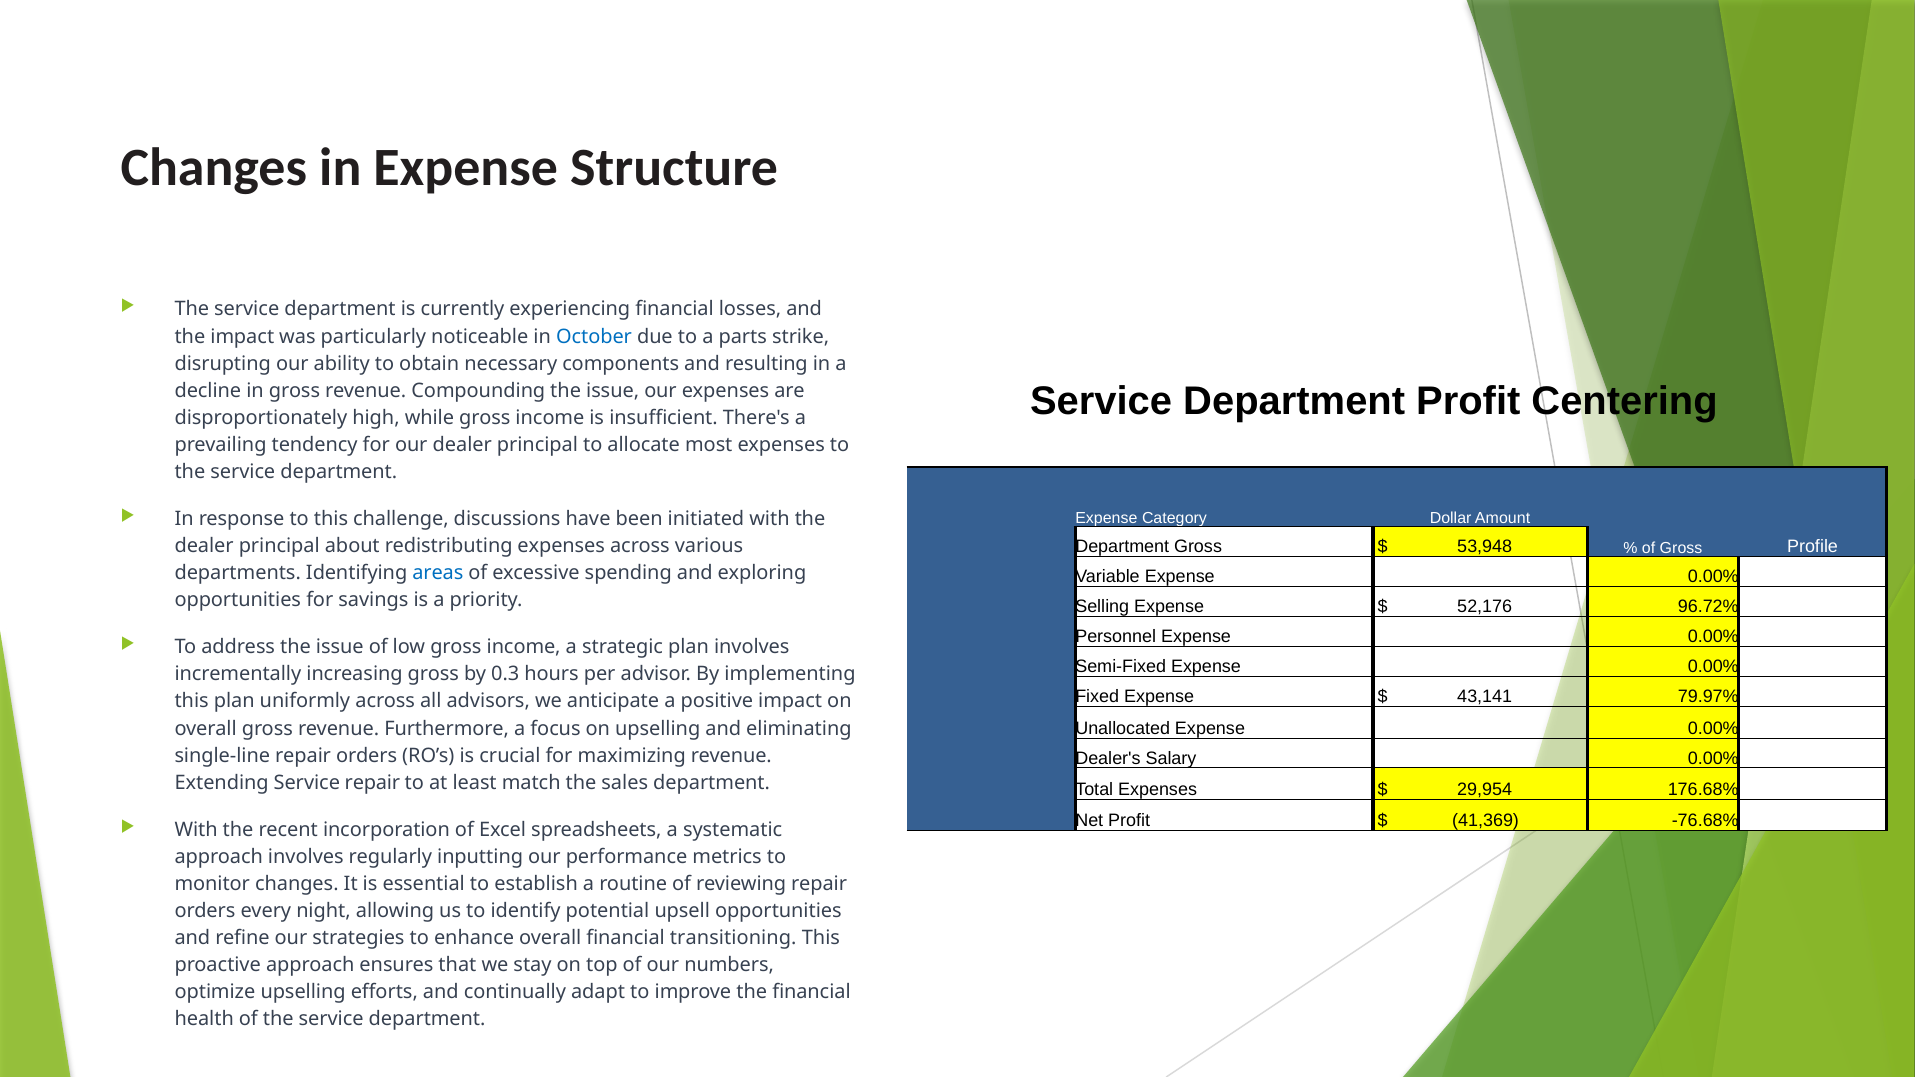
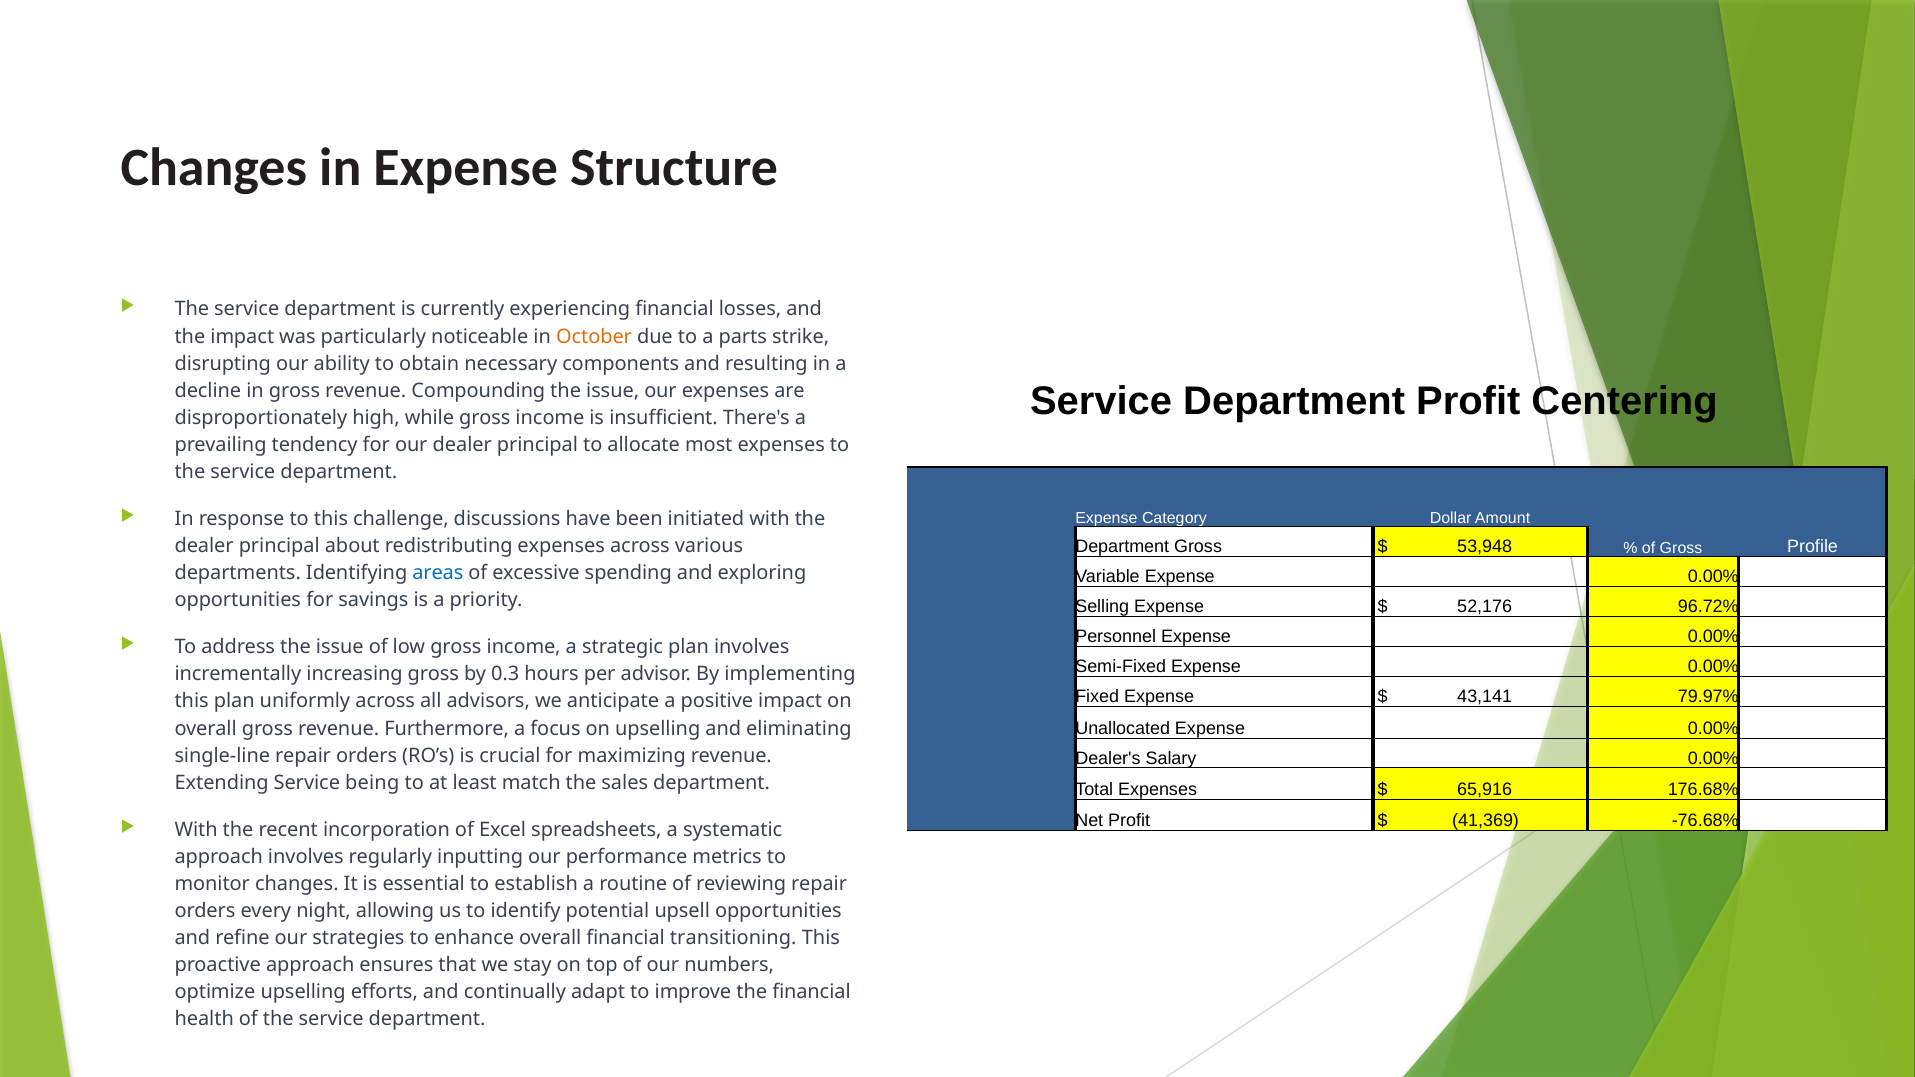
October colour: blue -> orange (594, 337)
Service repair: repair -> being (372, 783)
29,954: 29,954 -> 65,916 (1485, 790)
